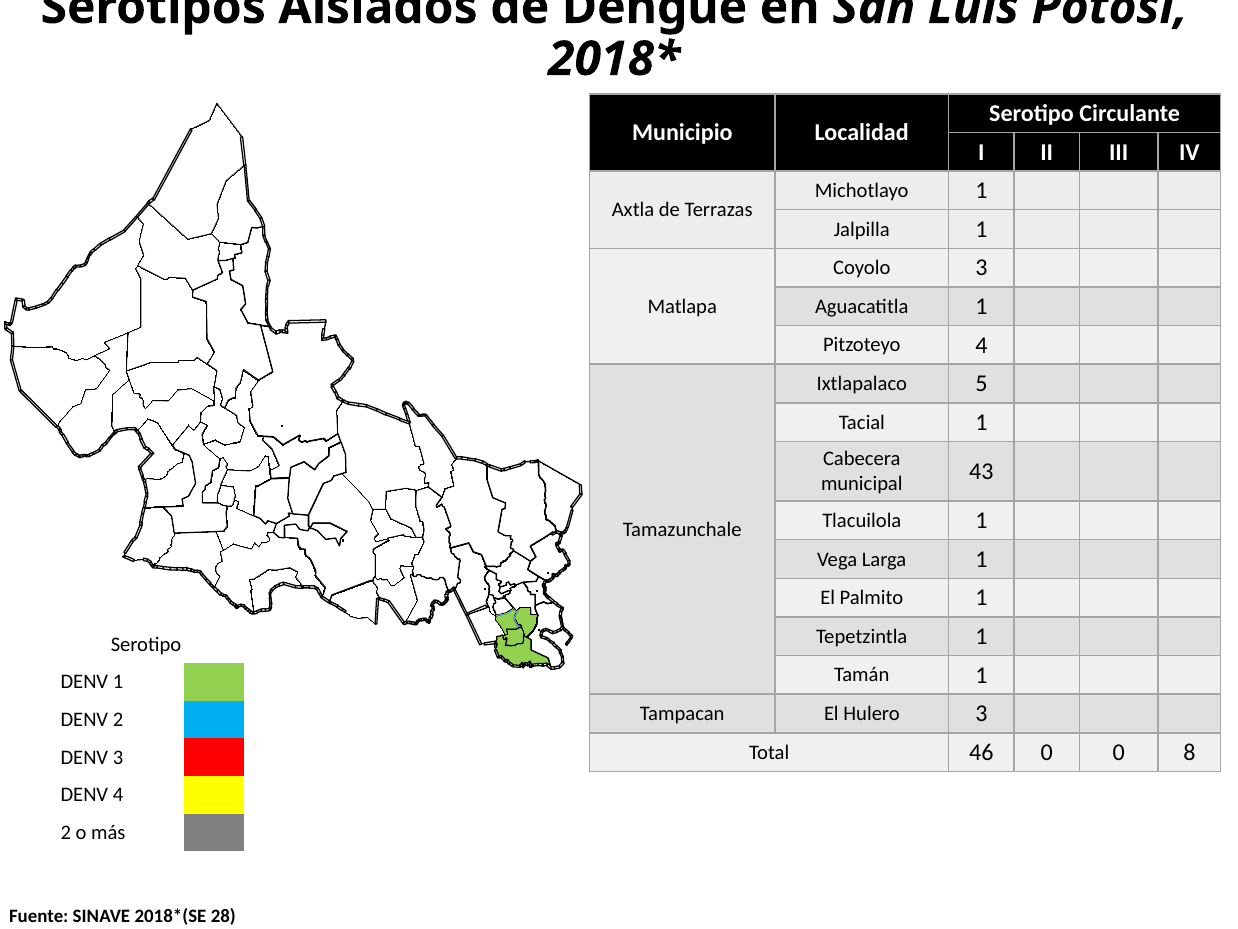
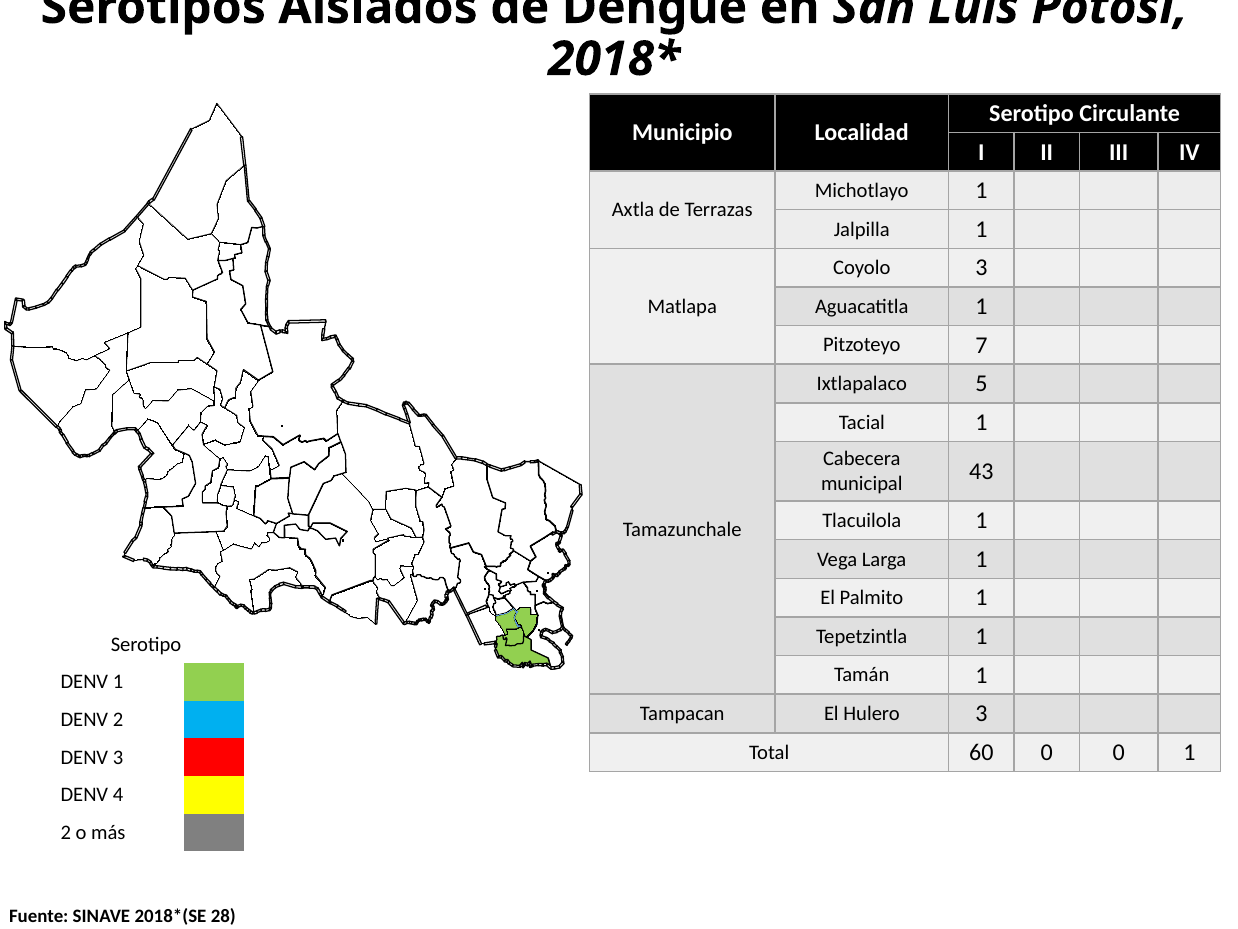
Pitzoteyo 4: 4 -> 7 (981, 345)
46: 46 -> 60 (981, 752)
0 8: 8 -> 1 (1189, 752)
